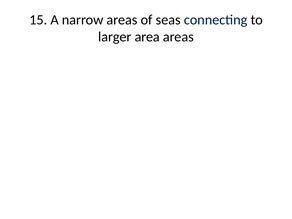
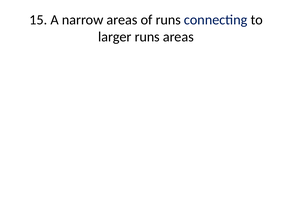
of seas: seas -> runs (168, 20)
larger area: area -> runs (147, 37)
